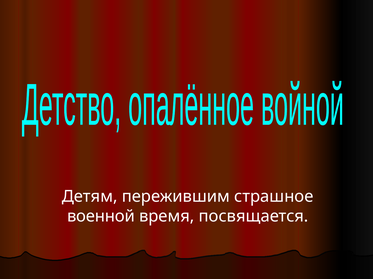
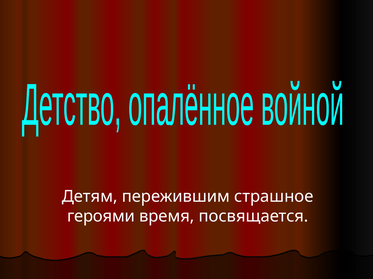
военной: военной -> героями (101, 217)
